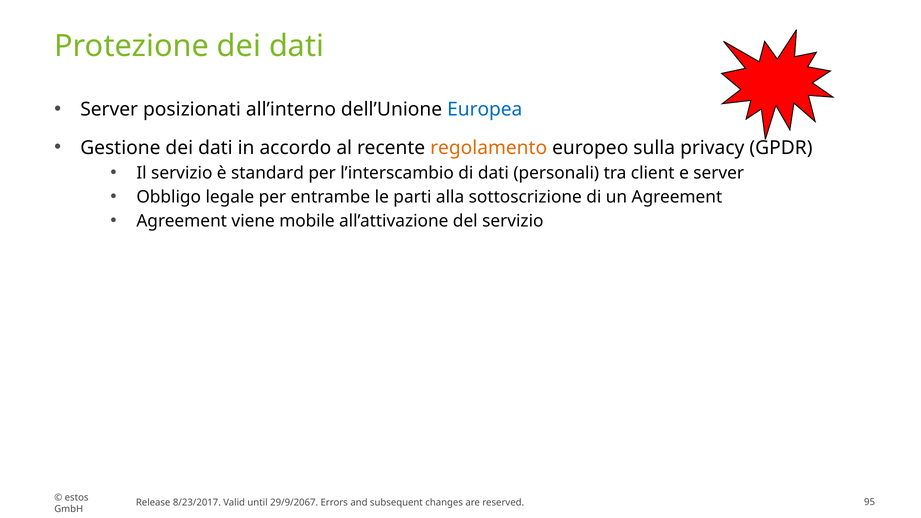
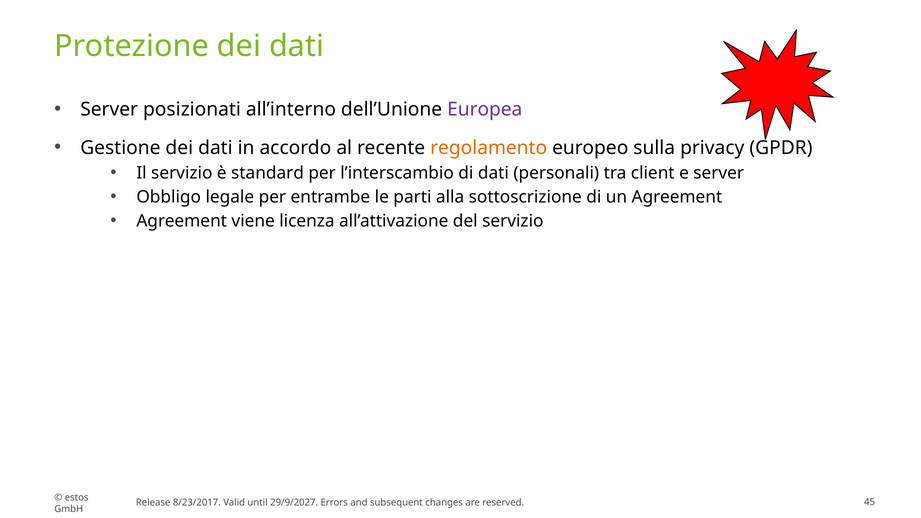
Europea colour: blue -> purple (485, 109)
mobile: mobile -> licenza (307, 221)
29/9/2067: 29/9/2067 -> 29/9/2027 (294, 503)
95: 95 -> 45 (870, 502)
